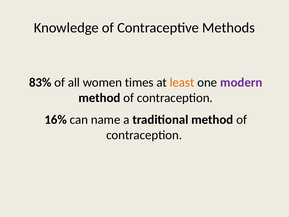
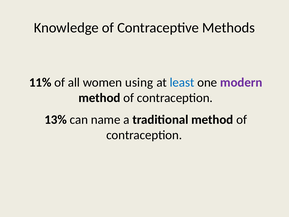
83%: 83% -> 11% (40, 82)
times: times -> using (139, 82)
least colour: orange -> blue (182, 82)
16%: 16% -> 13% (56, 120)
